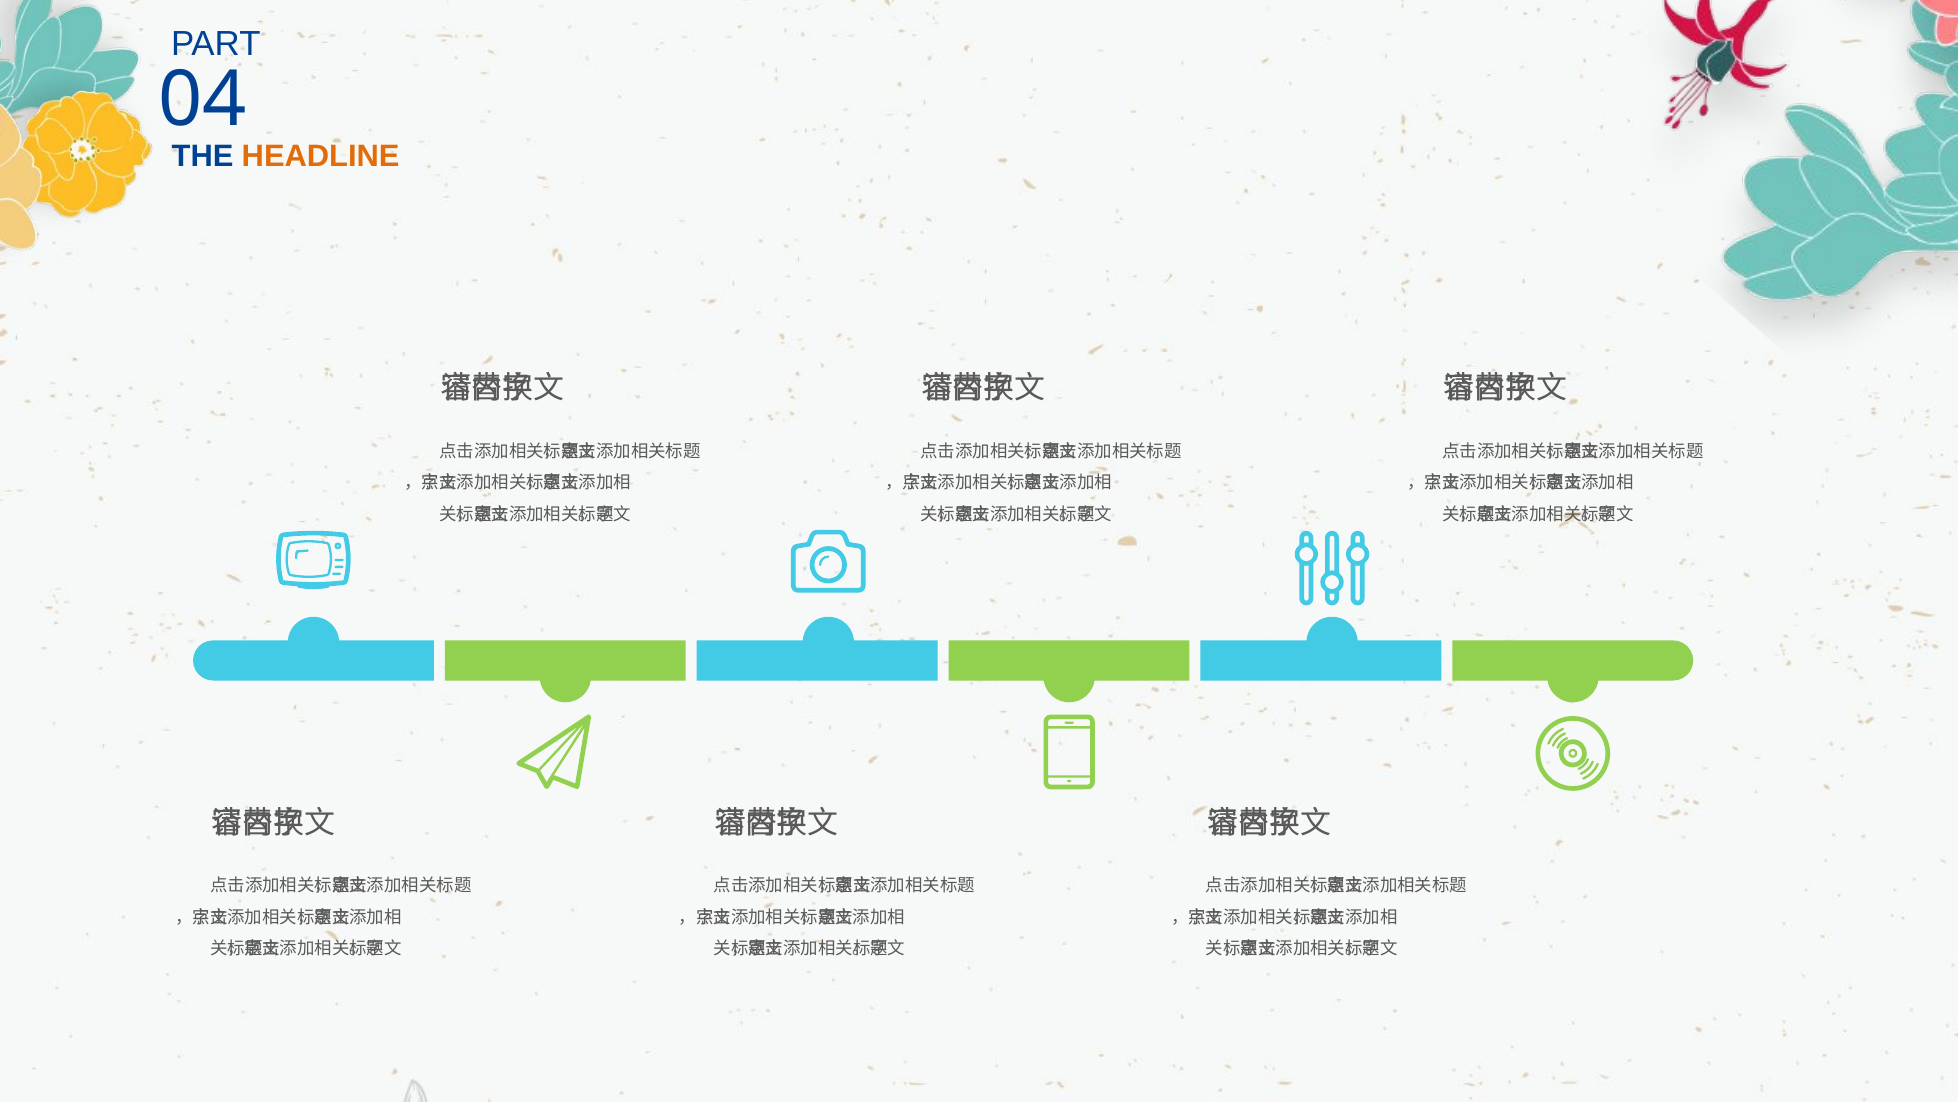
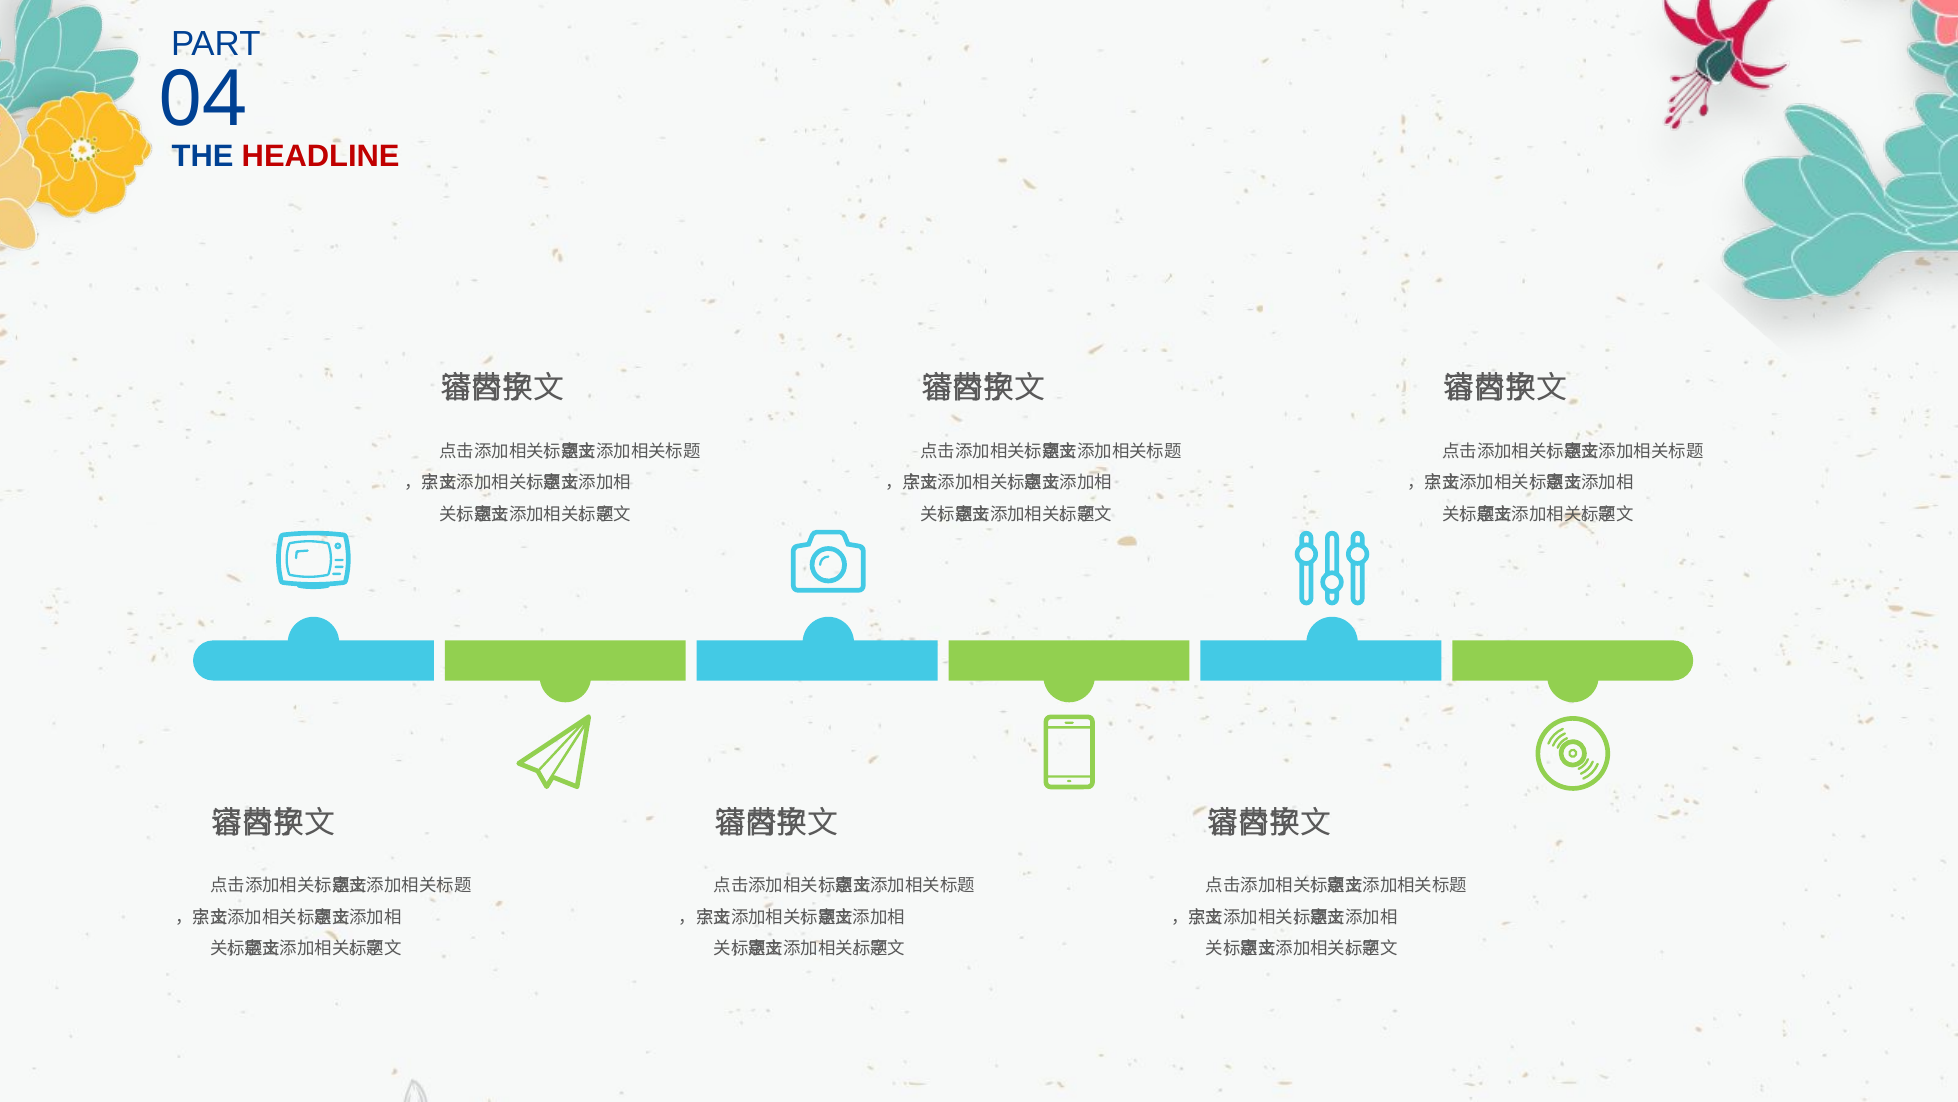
HEADLINE colour: orange -> red (321, 156)
